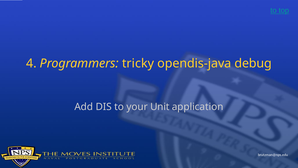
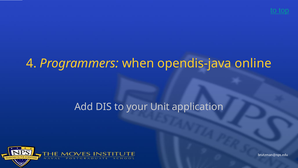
tricky: tricky -> when (138, 63)
debug: debug -> online (253, 63)
